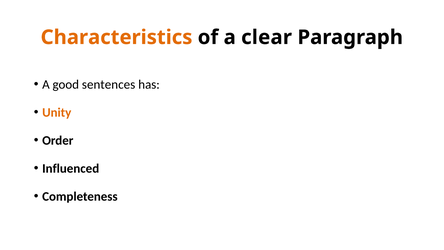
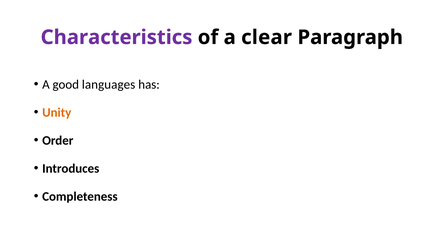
Characteristics colour: orange -> purple (117, 37)
sentences: sentences -> languages (109, 85)
Influenced: Influenced -> Introduces (71, 168)
